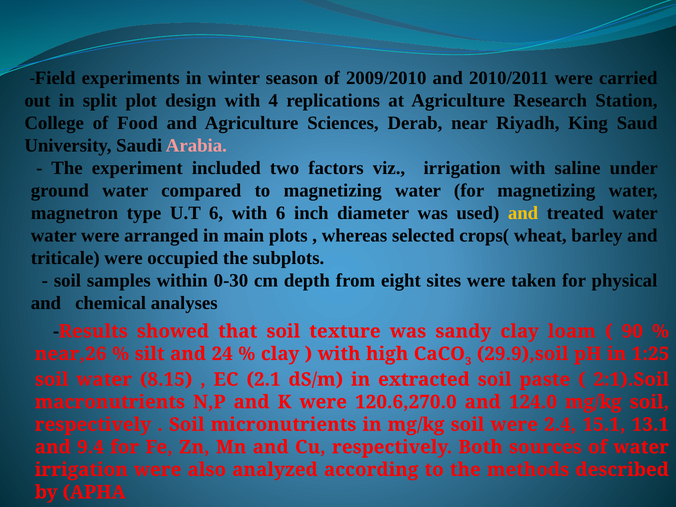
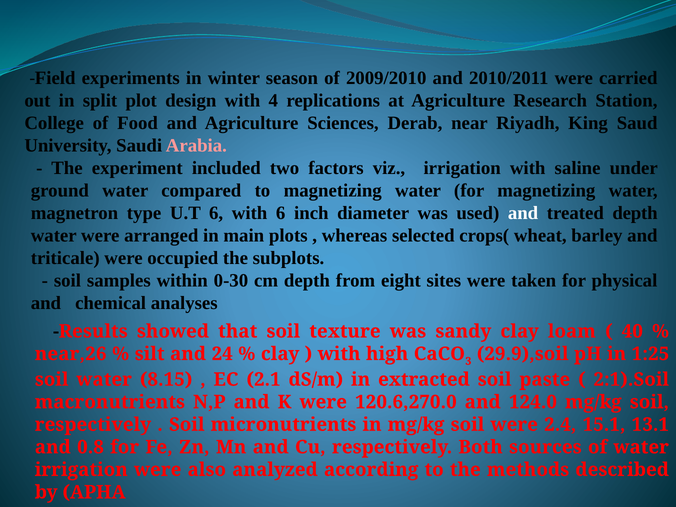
and colour: yellow -> white (523, 213)
treated water: water -> depth (635, 213)
90: 90 -> 40 (632, 331)
9.4: 9.4 -> 0.8 (90, 447)
